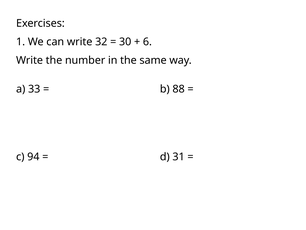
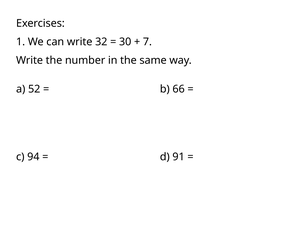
6: 6 -> 7 (147, 42)
33: 33 -> 52 (34, 89)
88: 88 -> 66 (179, 89)
31: 31 -> 91 (179, 157)
